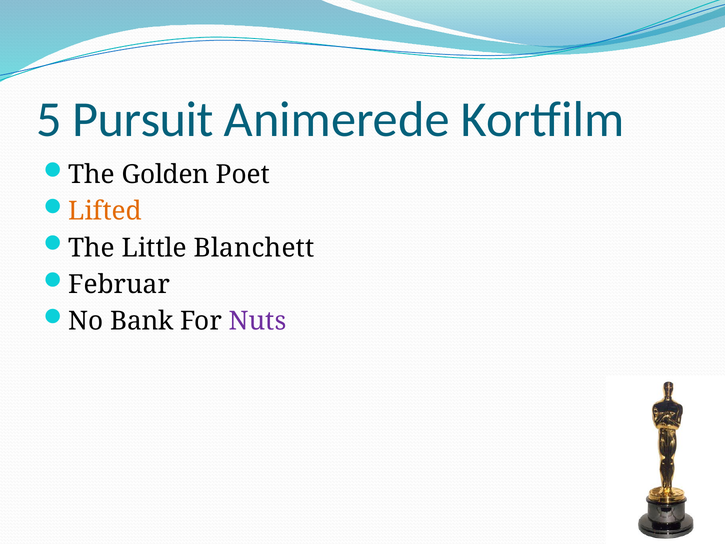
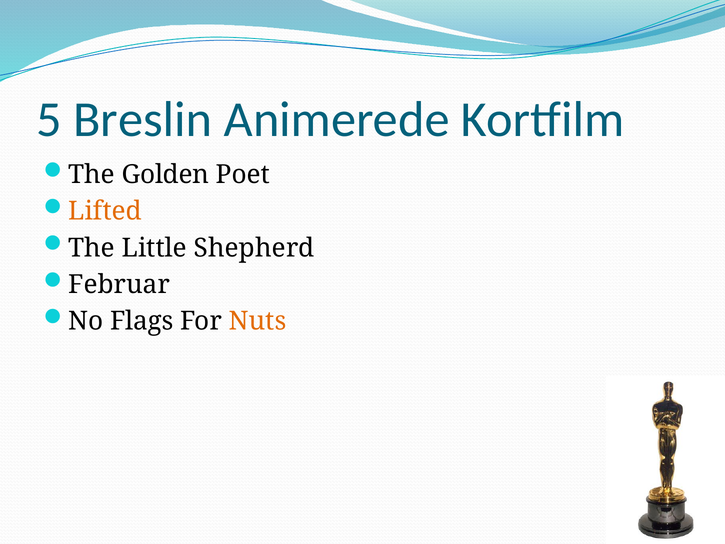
Pursuit: Pursuit -> Breslin (143, 120)
Blanchett: Blanchett -> Shepherd (254, 248)
Bank: Bank -> Flags (142, 321)
Nuts colour: purple -> orange (258, 321)
